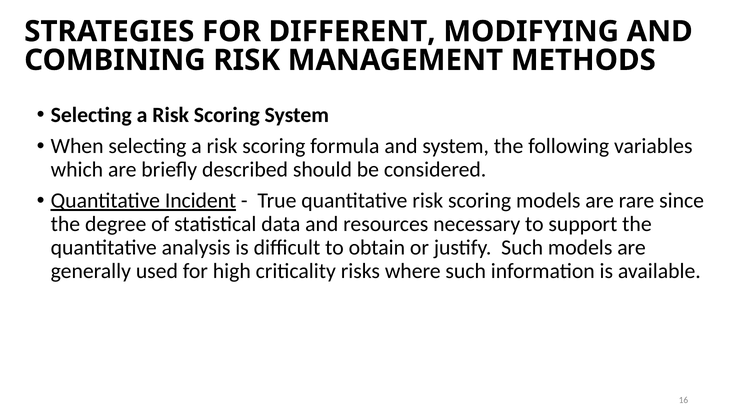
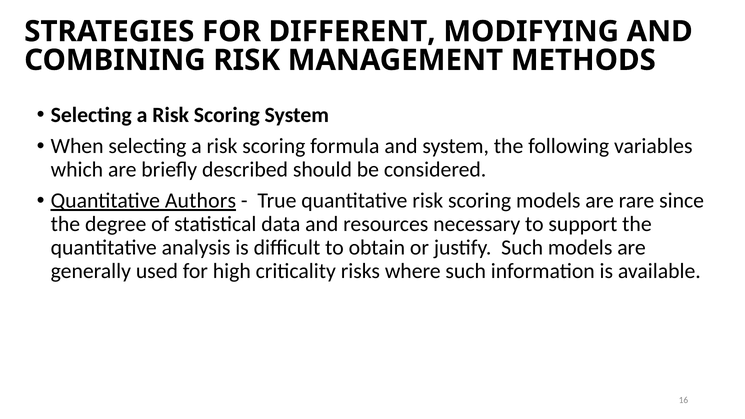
Incident: Incident -> Authors (200, 201)
